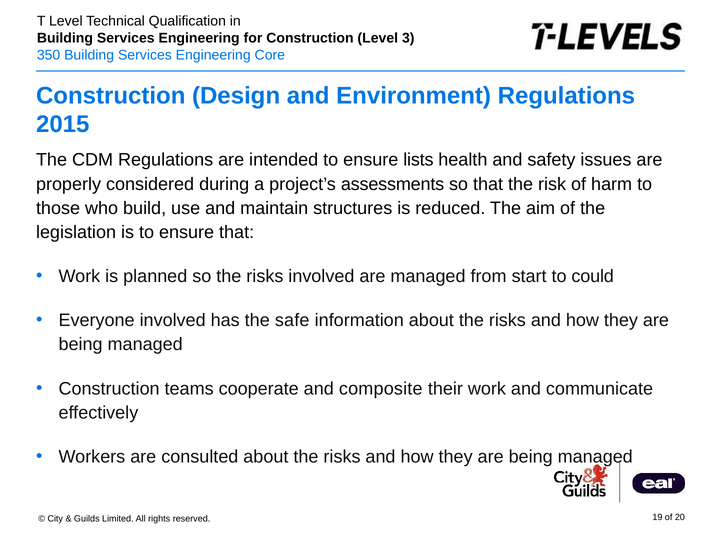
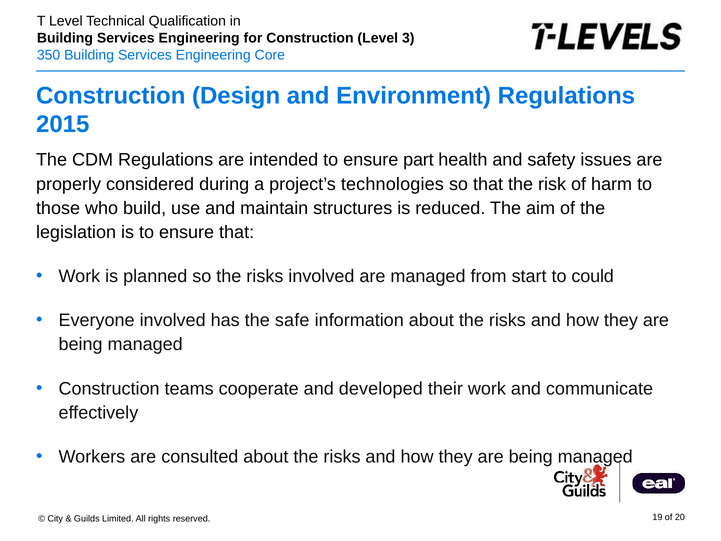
lists: lists -> part (418, 160)
assessments: assessments -> technologies (392, 184)
composite: composite -> developed (381, 388)
